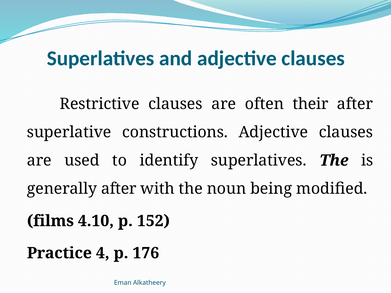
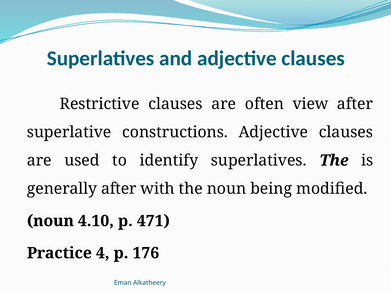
their: their -> view (311, 104)
films: films -> noun (50, 221)
152: 152 -> 471 (153, 221)
